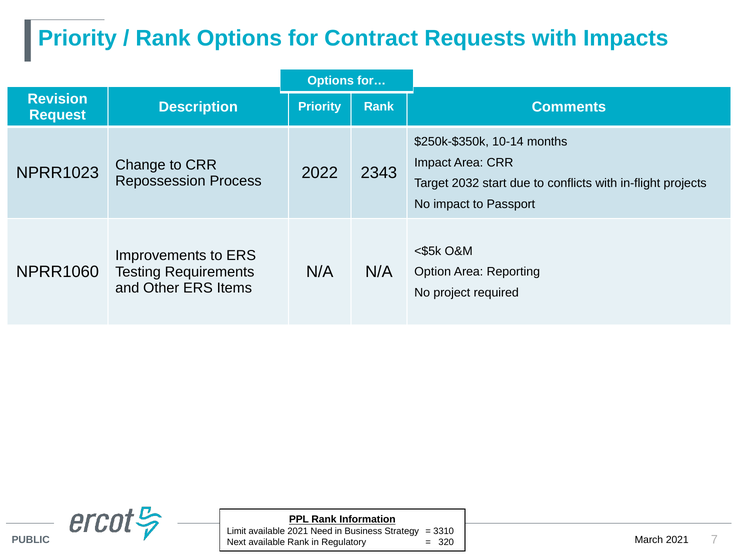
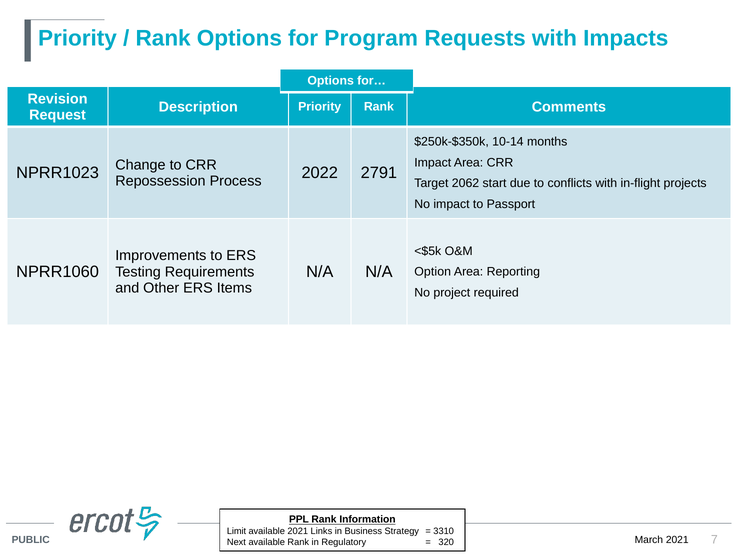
Contract: Contract -> Program (371, 38)
2343: 2343 -> 2791 (379, 173)
2032: 2032 -> 2062 (466, 183)
Need: Need -> Links (321, 531)
